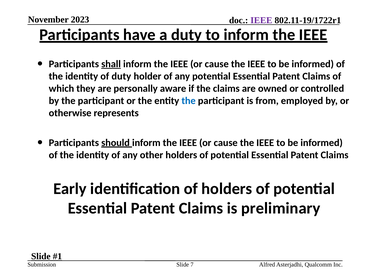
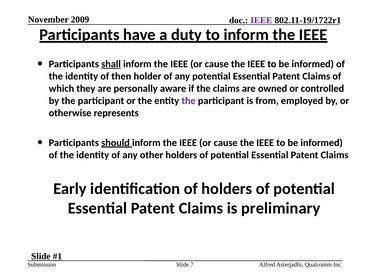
2023: 2023 -> 2009 (80, 19)
of duty: duty -> then (121, 76)
the colour: blue -> purple (189, 101)
